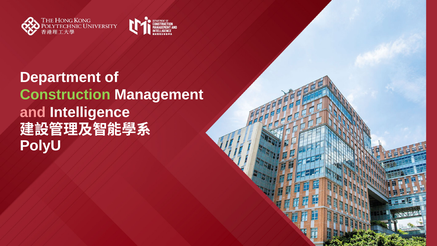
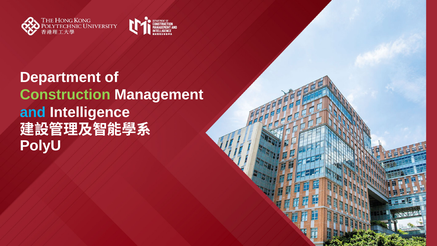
and colour: pink -> light blue (33, 112)
